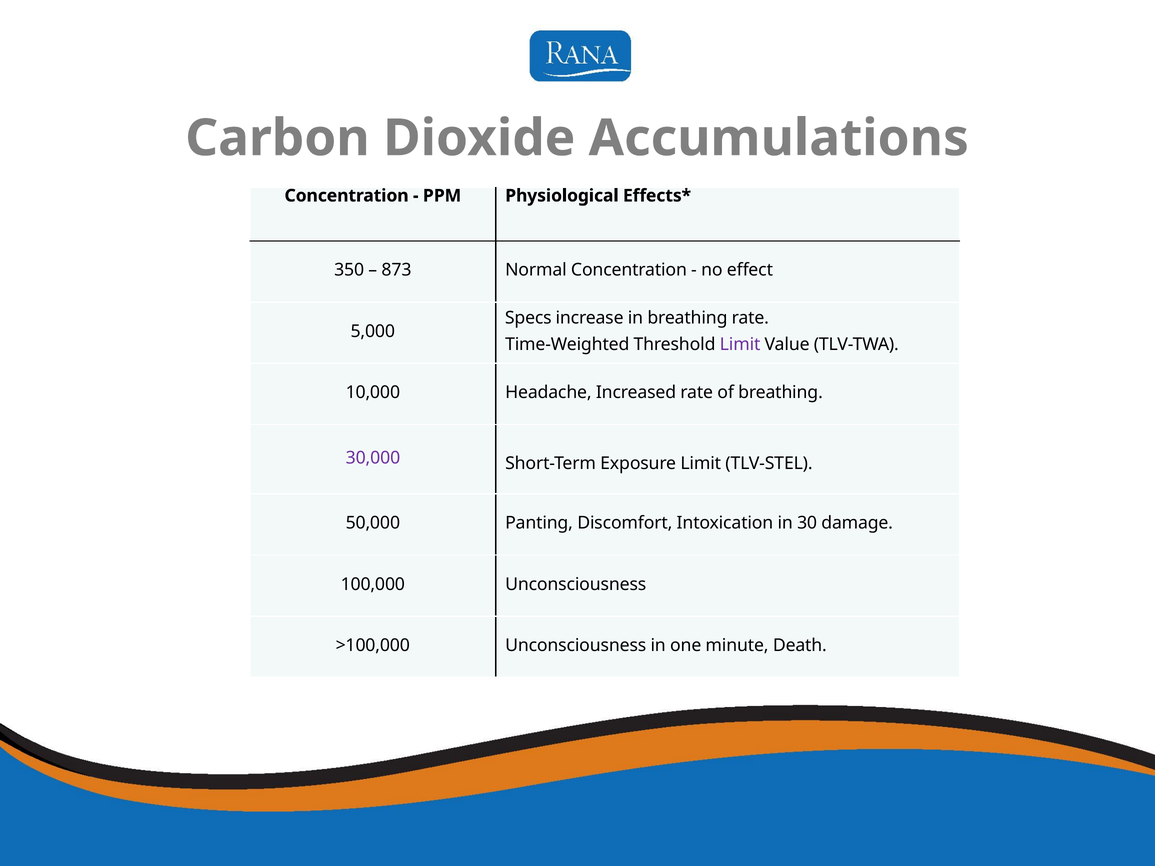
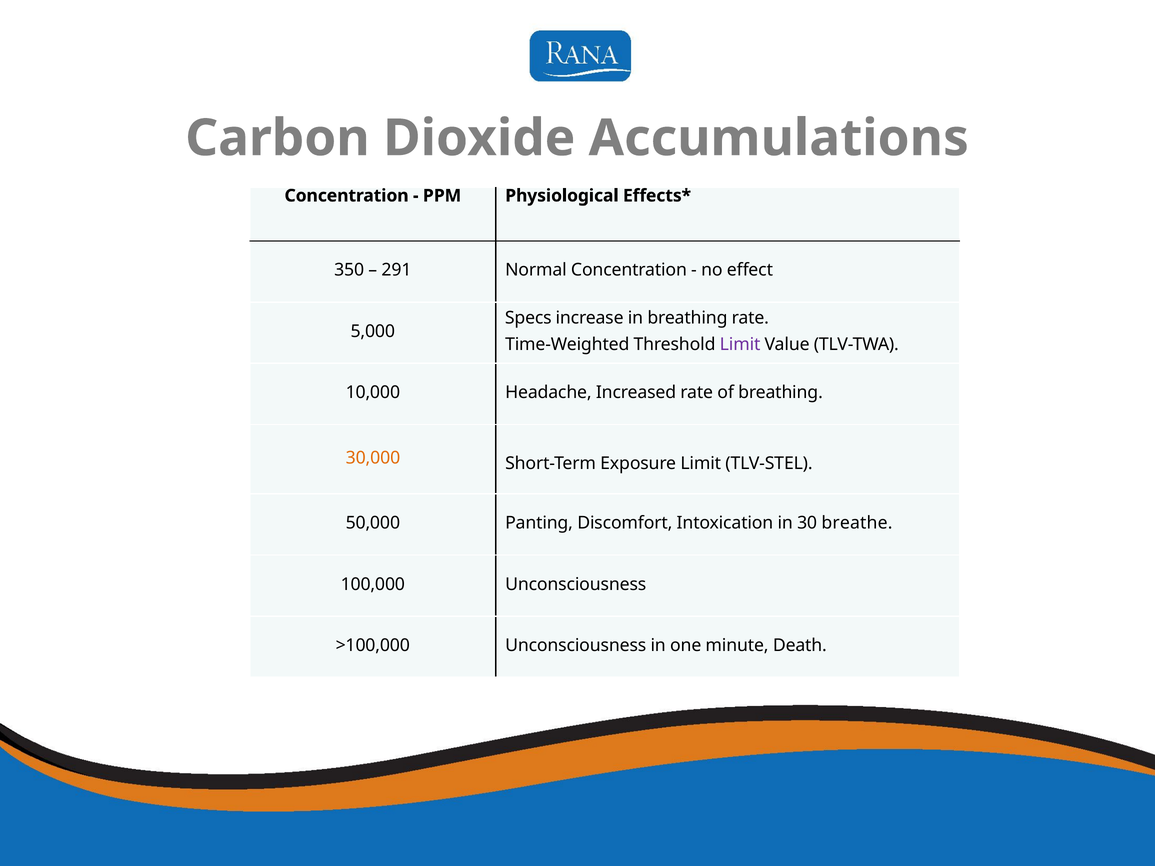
873: 873 -> 291 (397, 270)
30,000 colour: purple -> orange (373, 458)
damage: damage -> breathe (857, 523)
